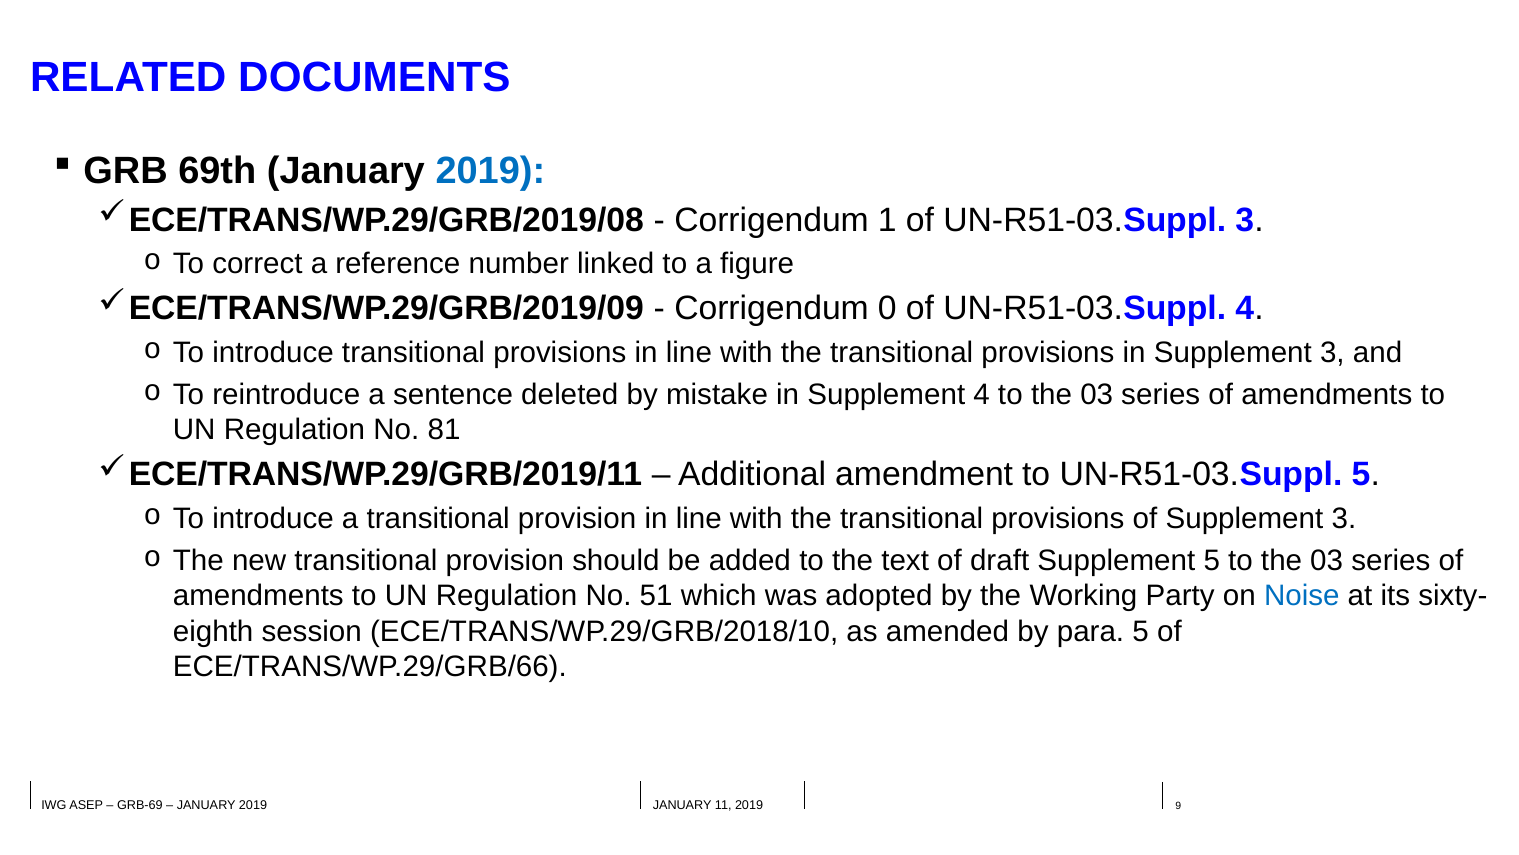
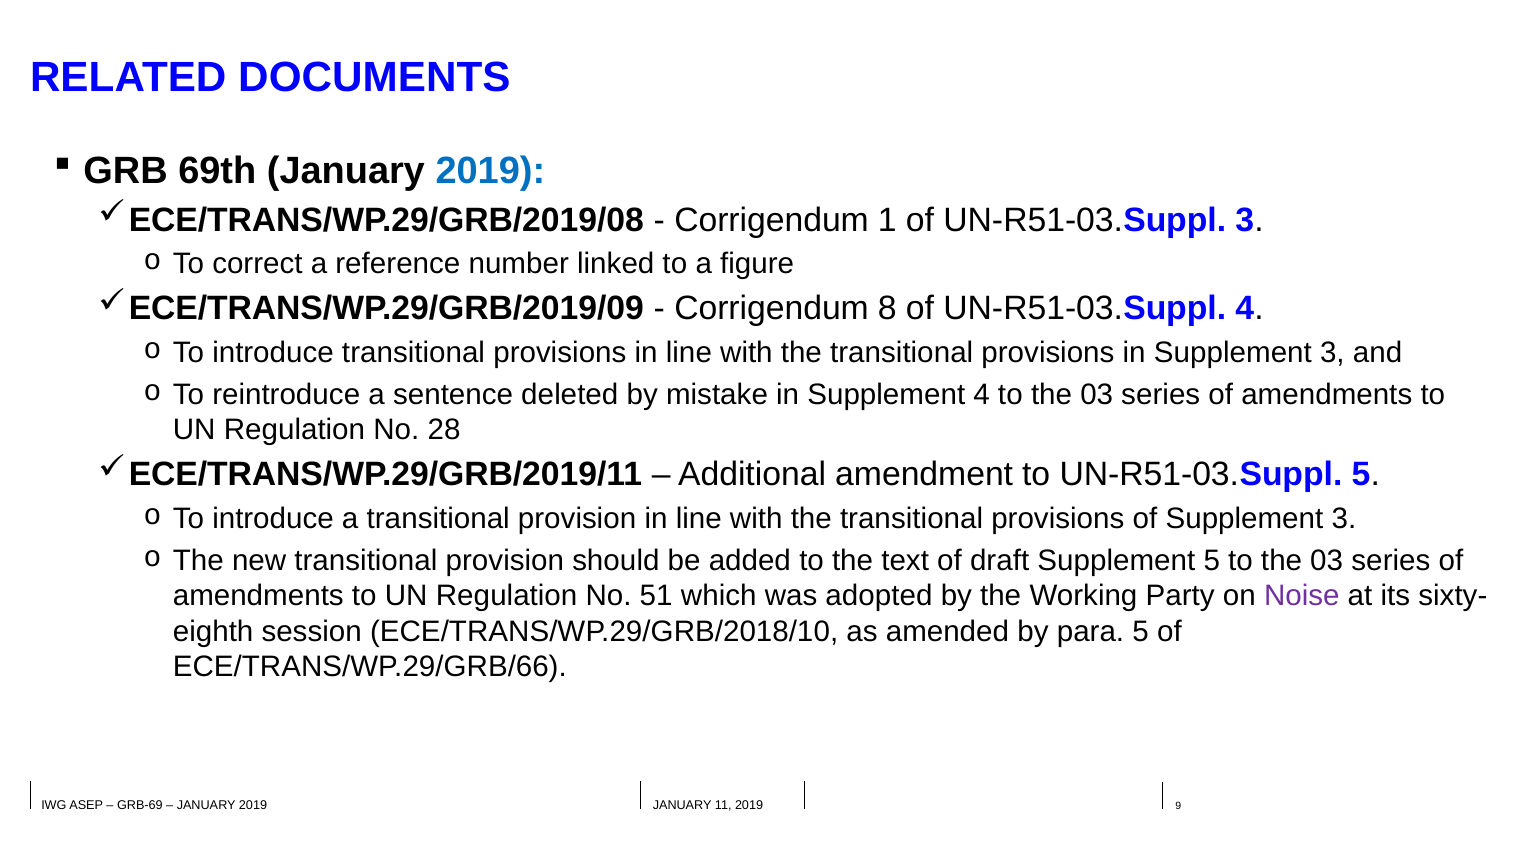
0: 0 -> 8 (887, 308)
81: 81 -> 28 (444, 430)
Noise colour: blue -> purple (1302, 596)
